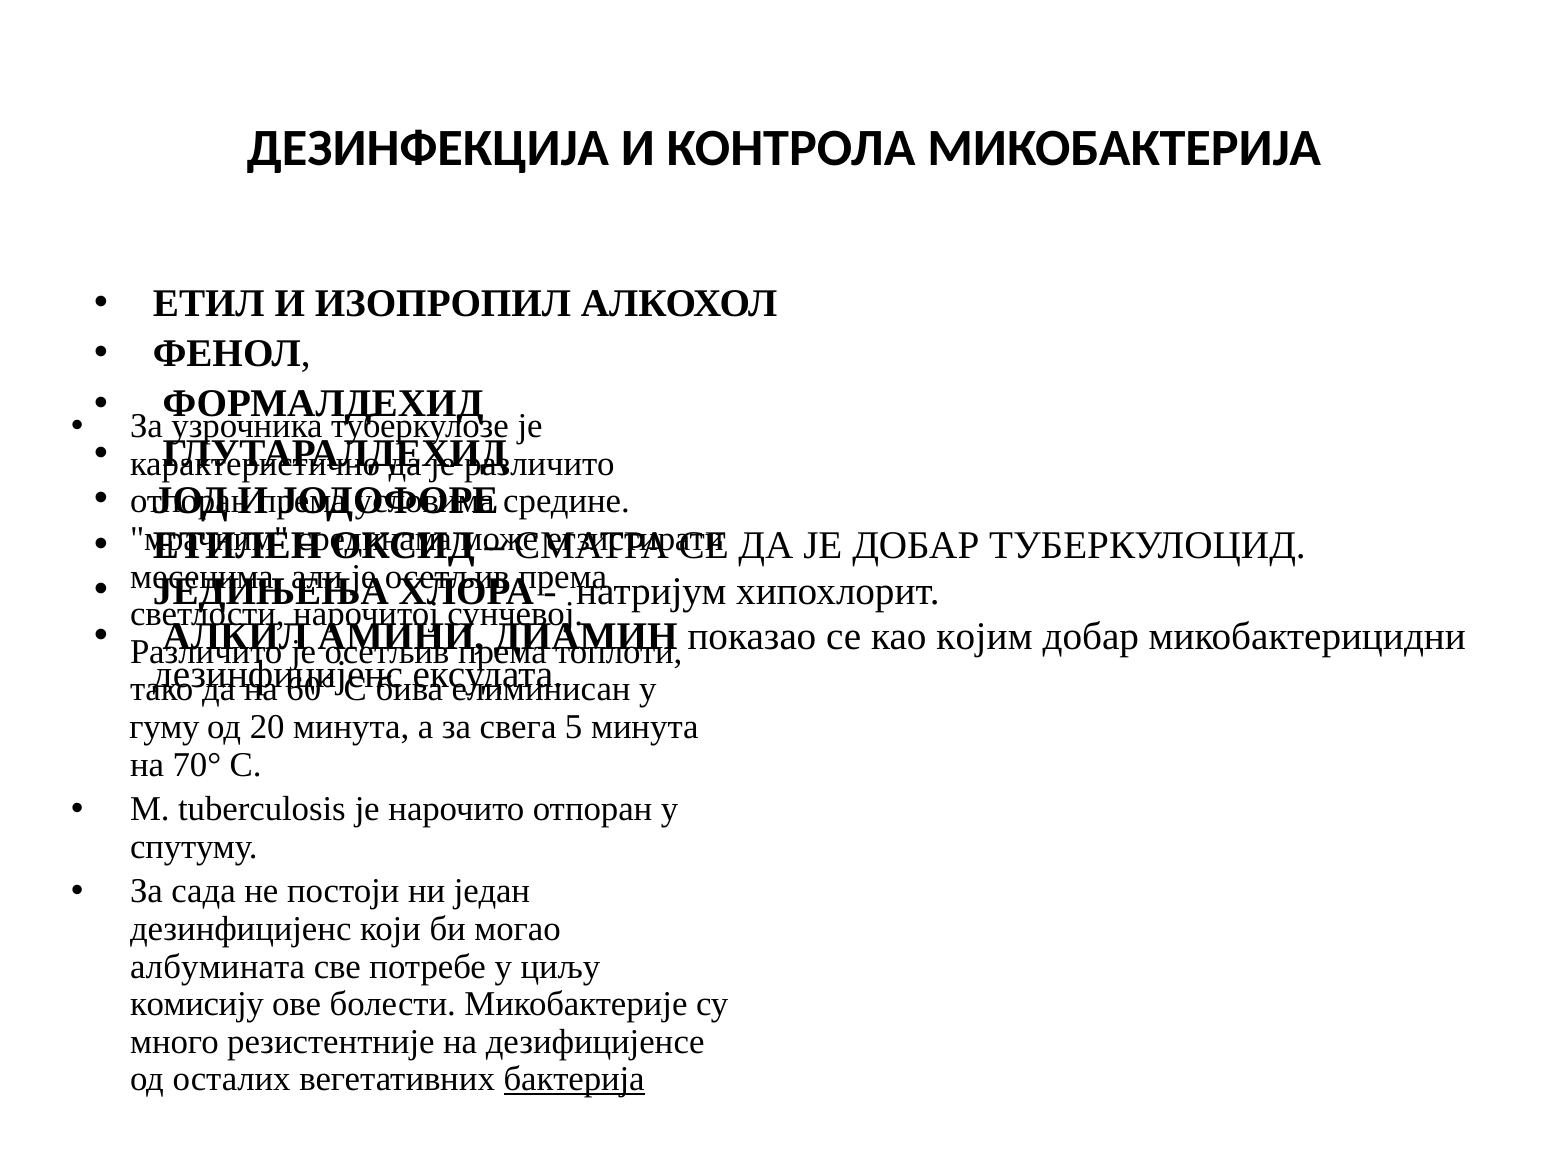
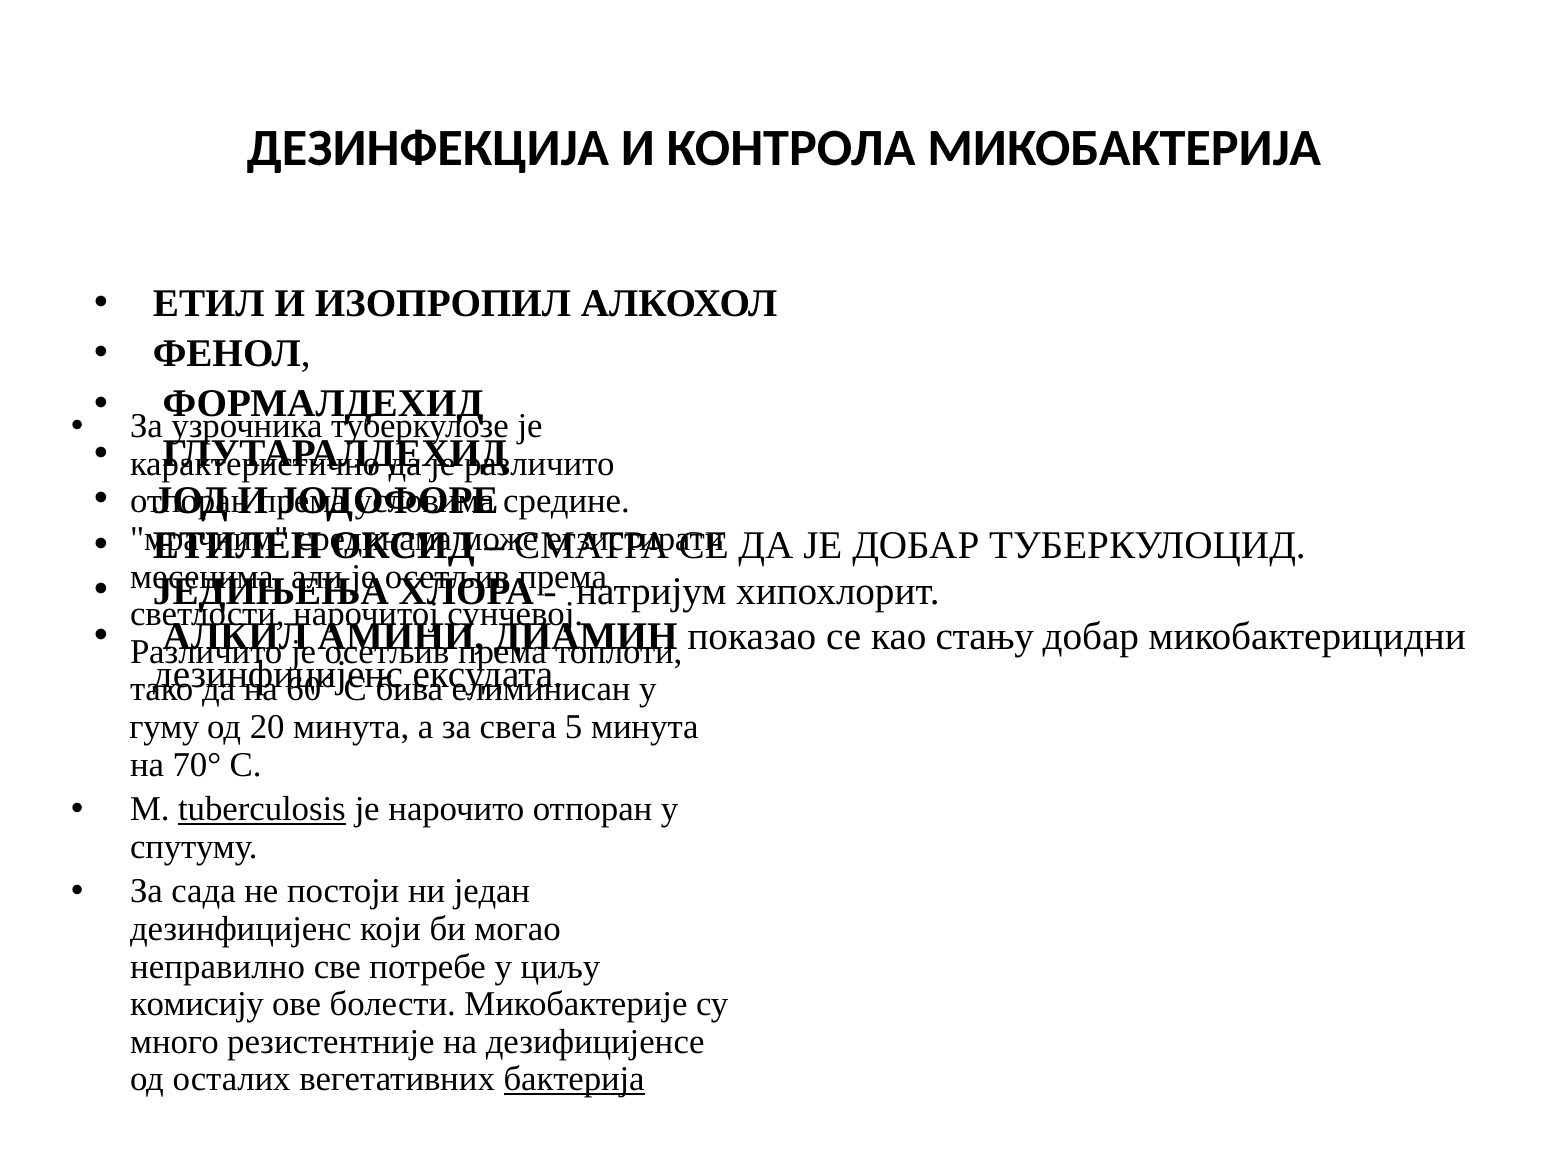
којим: којим -> стању (985, 637)
tuberculosis underline: none -> present (262, 809)
албумината: албумината -> неправилно (218, 967)
